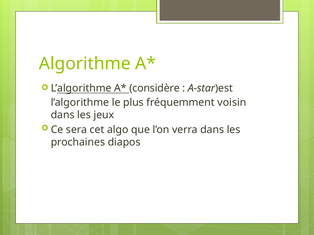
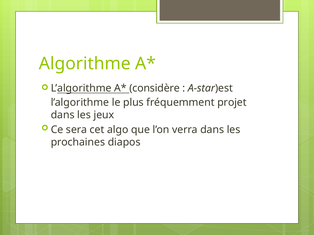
voisin: voisin -> projet (232, 103)
